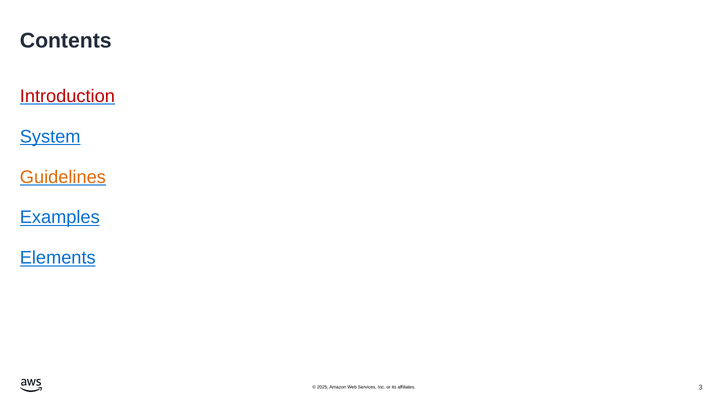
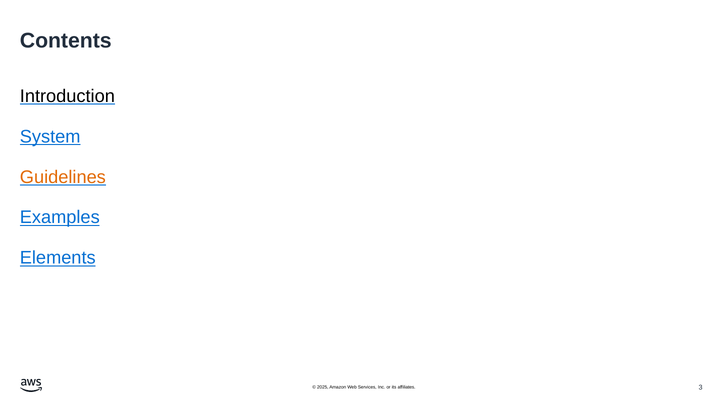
Introduction colour: red -> black (67, 96)
